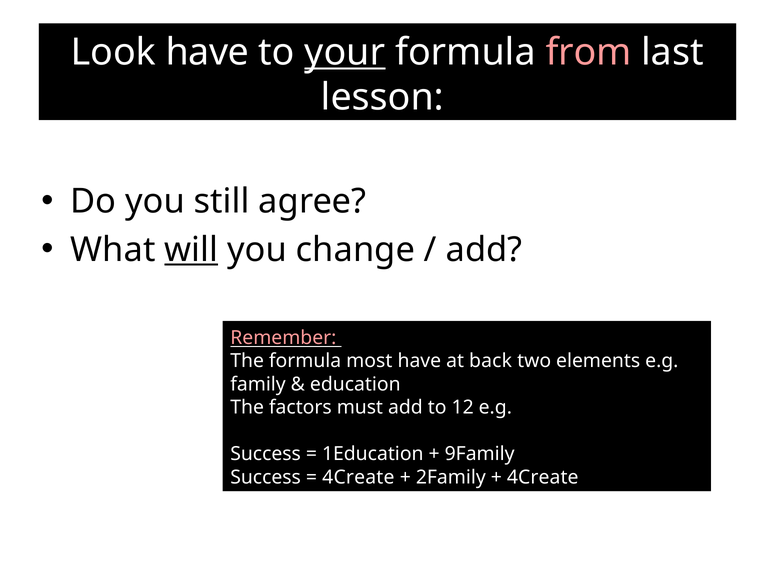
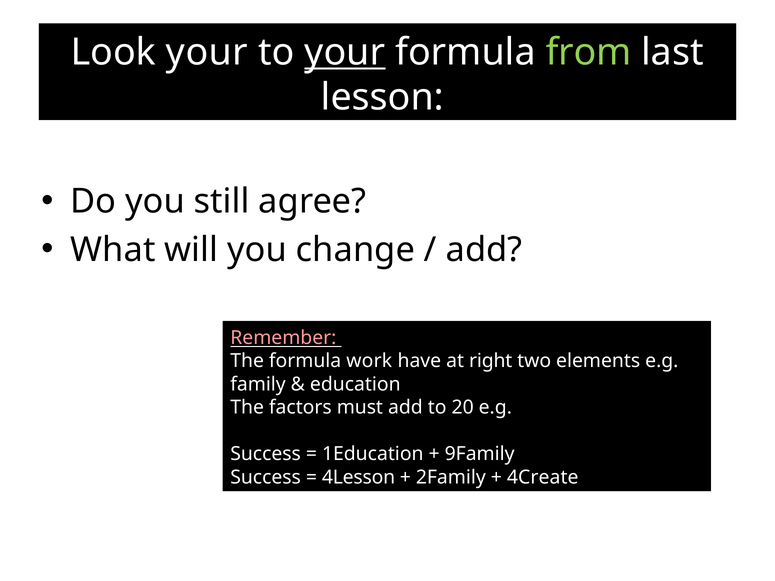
Look have: have -> your (207, 52)
from colour: pink -> light green (589, 52)
will underline: present -> none (191, 250)
most: most -> work (369, 361)
back: back -> right (491, 361)
12: 12 -> 20 (463, 408)
4Create: 4Create -> 4Lesson (359, 477)
